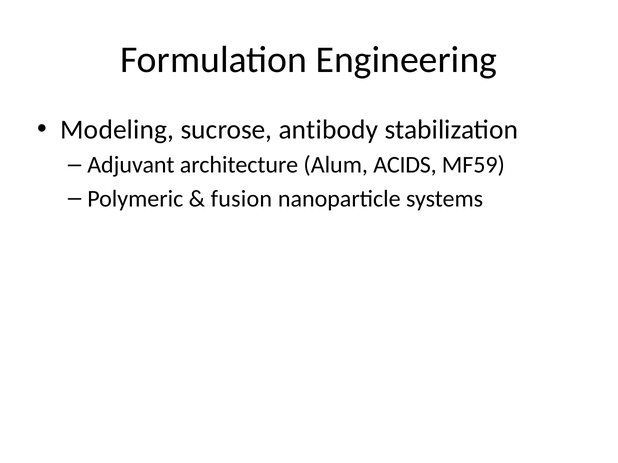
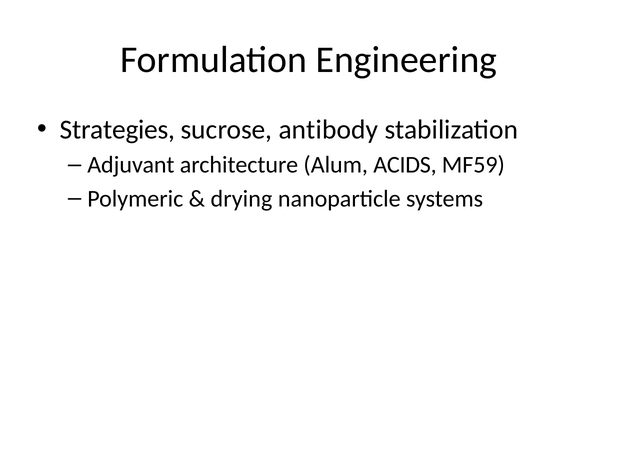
Modeling: Modeling -> Strategies (117, 130)
fusion: fusion -> drying (241, 199)
